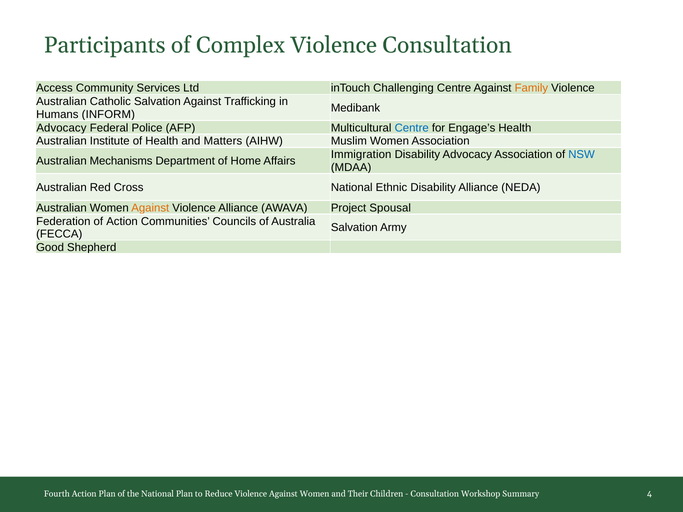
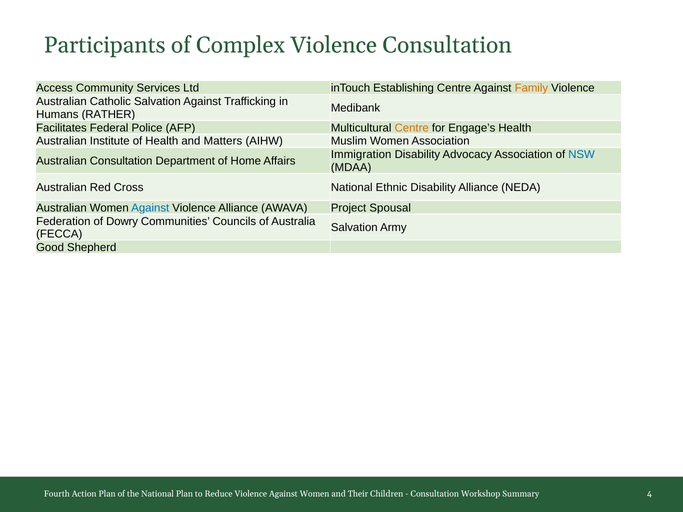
Challenging: Challenging -> Establishing (404, 88)
INFORM: INFORM -> RATHER (108, 114)
Advocacy: Advocacy -> Facilitates (62, 128)
Centre colour: blue -> orange (412, 128)
Australian Mechanisms: Mechanisms -> Consultation (121, 161)
Against colour: orange -> blue (150, 208)
of Action: Action -> Dowry (122, 221)
